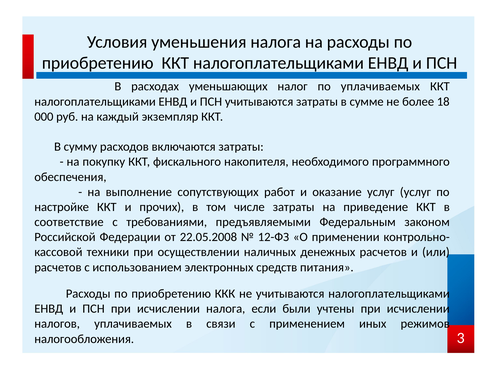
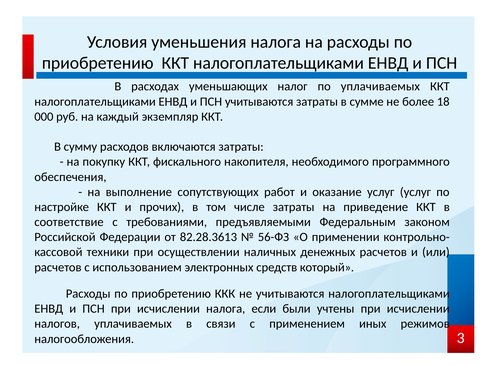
22.05.2008: 22.05.2008 -> 82.28.3613 (208, 237)
12-ФЗ: 12-ФЗ -> 56-ФЗ (273, 237)
питания: питания -> который (327, 267)
